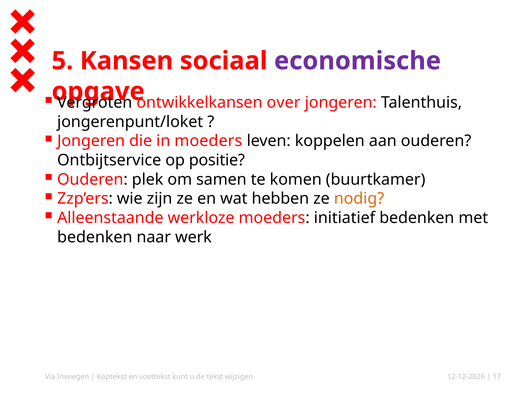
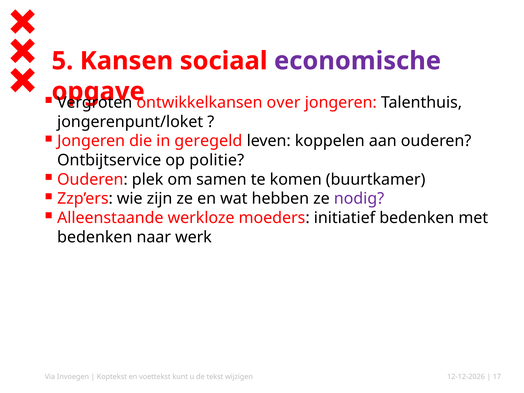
in moeders: moeders -> geregeld (208, 141)
positie: positie -> politie (217, 160)
nodig colour: orange -> purple (359, 199)
